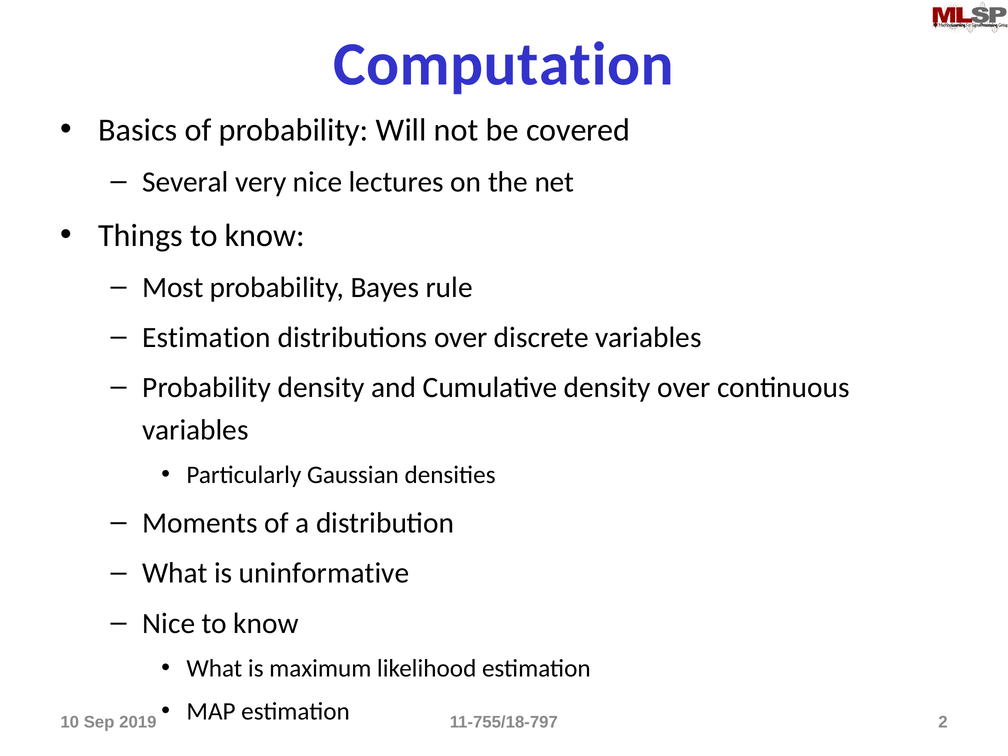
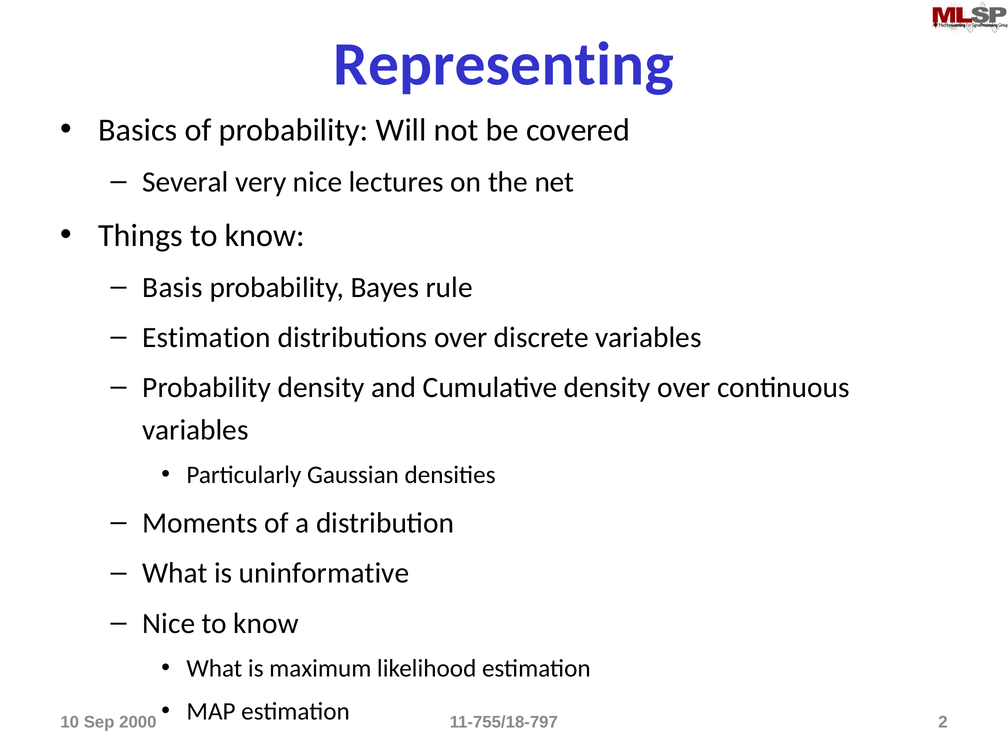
Computation: Computation -> Representing (504, 64)
Most: Most -> Basis (173, 287)
2019: 2019 -> 2000 (138, 722)
